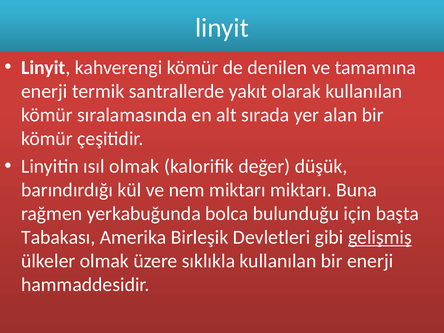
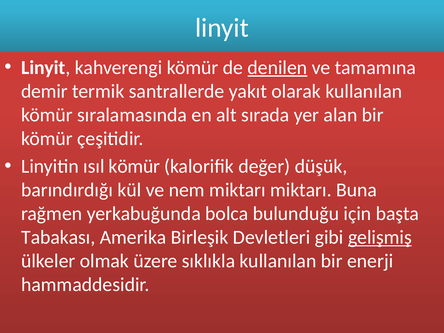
denilen underline: none -> present (277, 67)
enerji: enerji -> demir (44, 91)
ısıl olmak: olmak -> kömür (134, 166)
